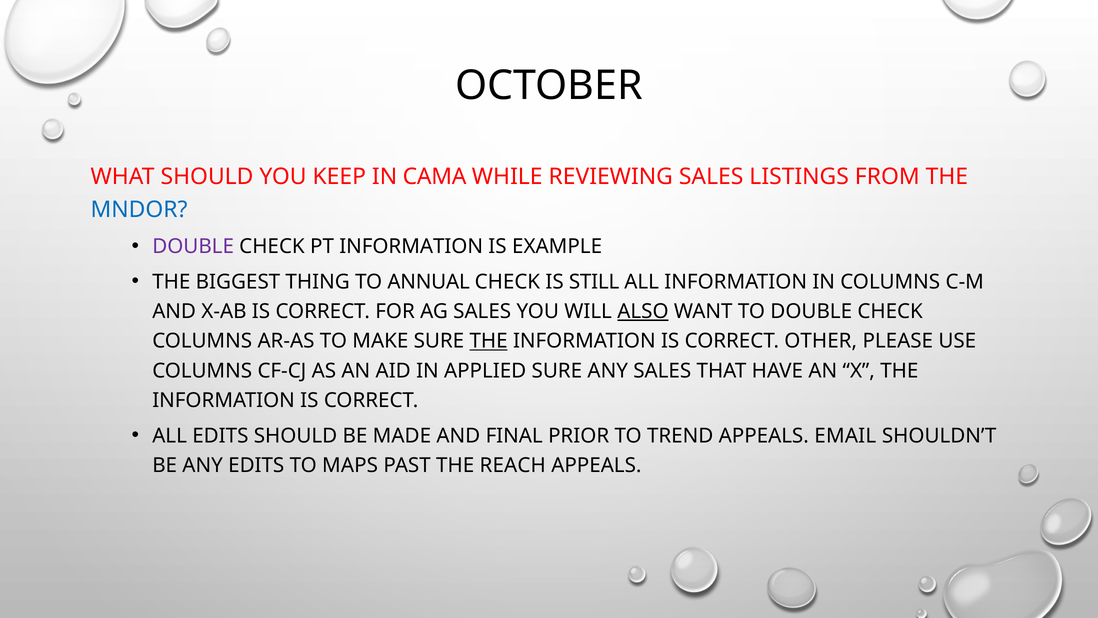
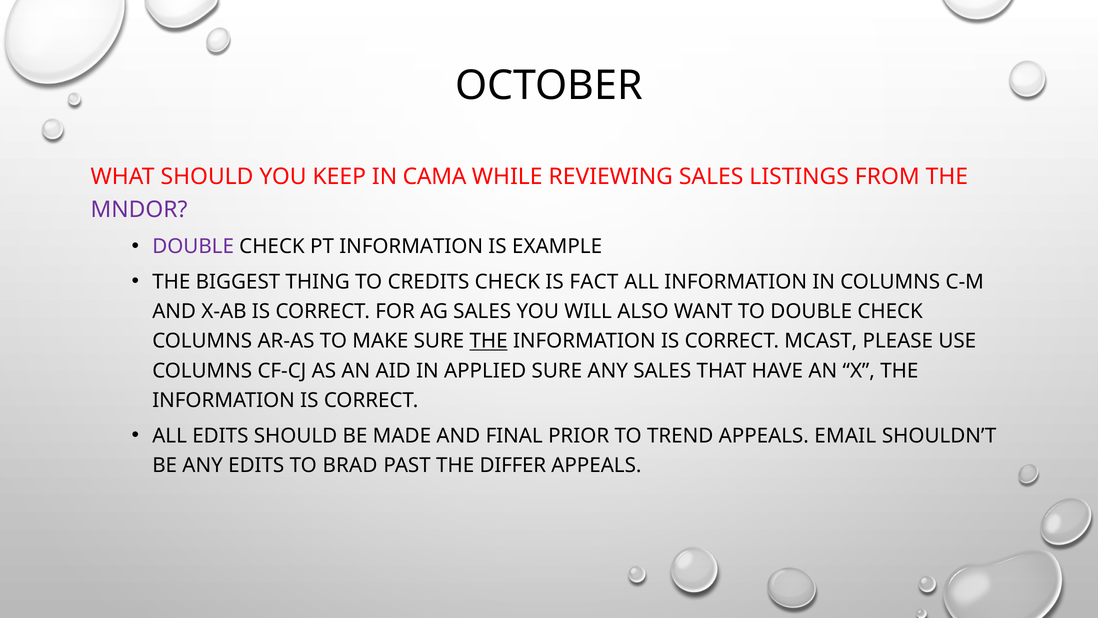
MNDOR colour: blue -> purple (139, 210)
ANNUAL: ANNUAL -> CREDITS (429, 282)
STILL: STILL -> FACT (594, 282)
ALSO underline: present -> none (643, 311)
OTHER: OTHER -> MCAST (821, 341)
MAPS: MAPS -> BRAD (350, 465)
REACH: REACH -> DIFFER (513, 465)
